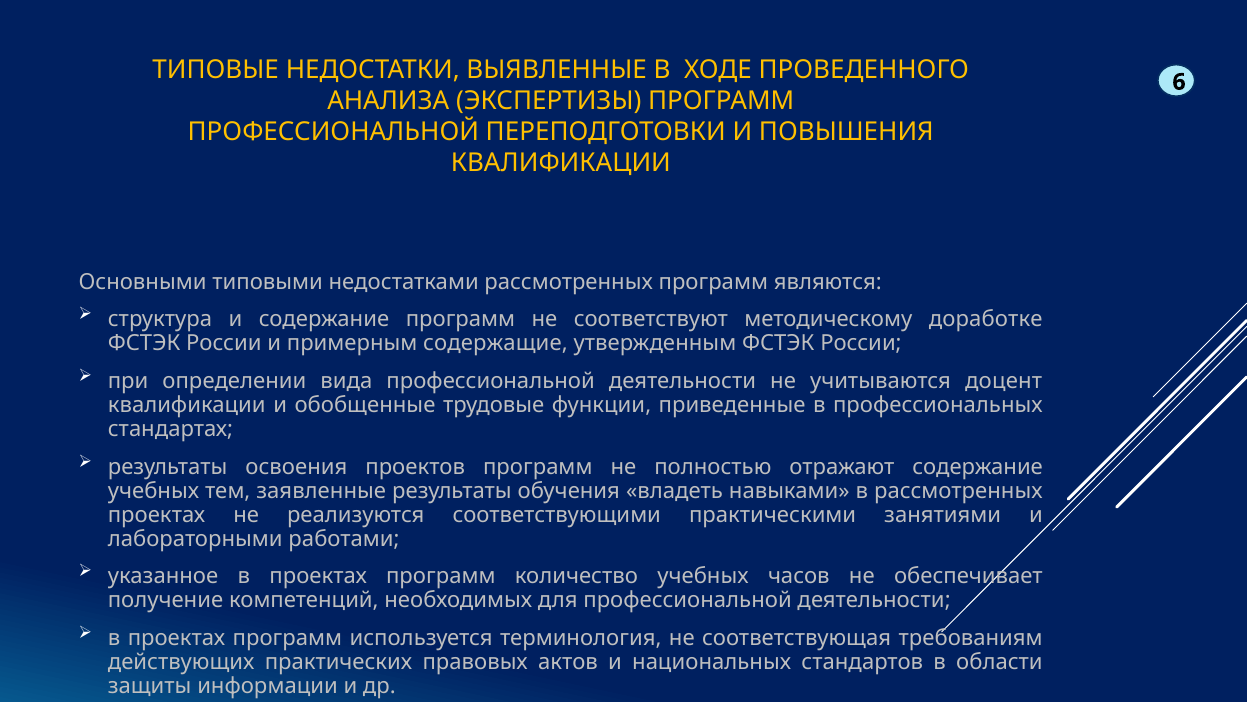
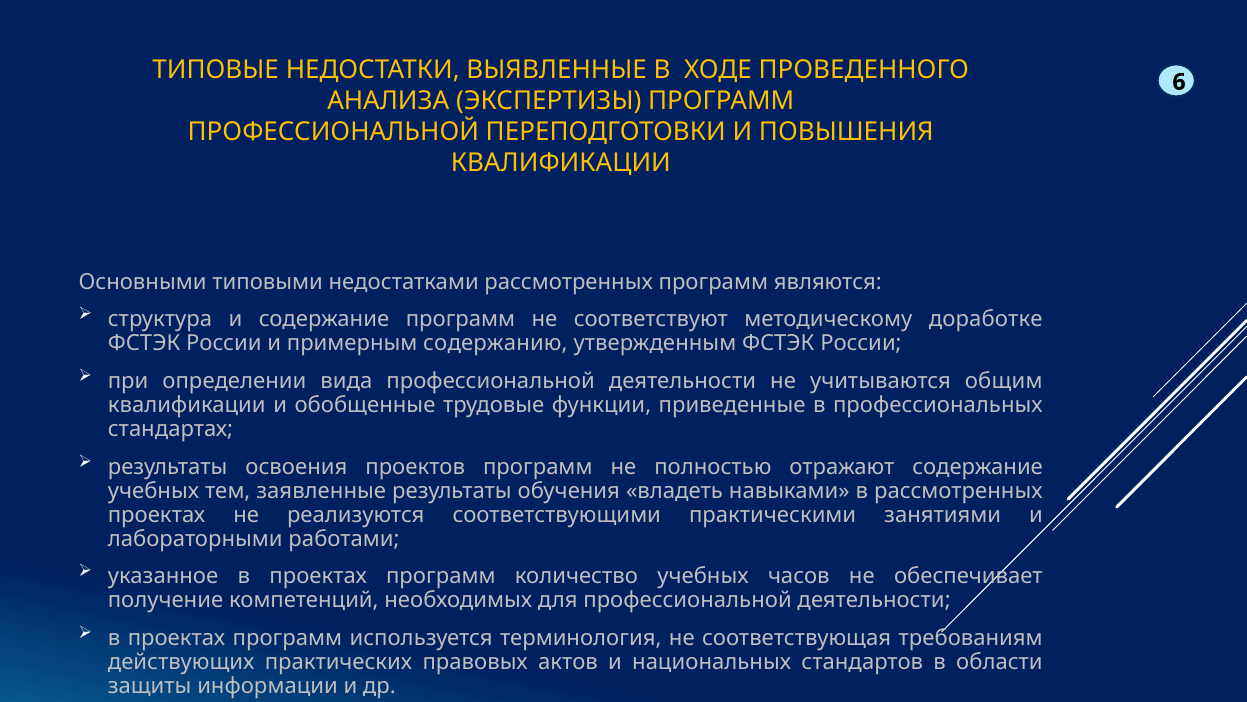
содержащие: содержащие -> содержанию (495, 343)
доцент: доцент -> общим (1004, 381)
